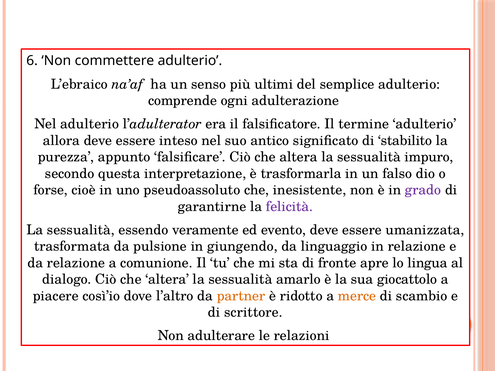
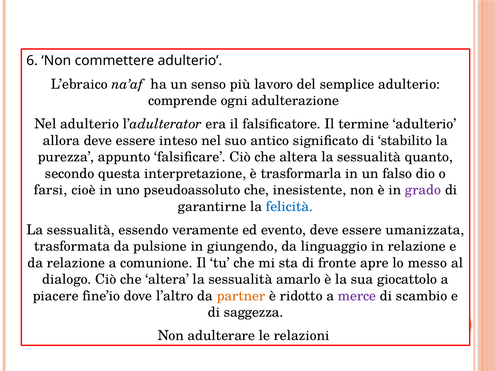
ultimi: ultimi -> lavoro (274, 84)
impuro: impuro -> quanto (429, 157)
forse: forse -> farsi (50, 190)
felicità colour: purple -> blue (289, 207)
lingua: lingua -> messo (427, 263)
così’io: così’io -> fine’io (101, 296)
merce colour: orange -> purple (357, 296)
scrittore: scrittore -> saggezza (254, 313)
